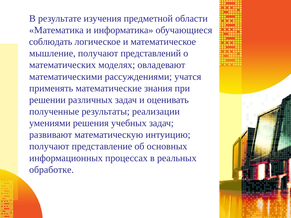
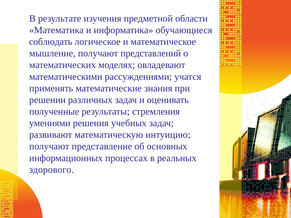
реализации: реализации -> стремления (156, 112)
обработке: обработке -> здорового (52, 170)
